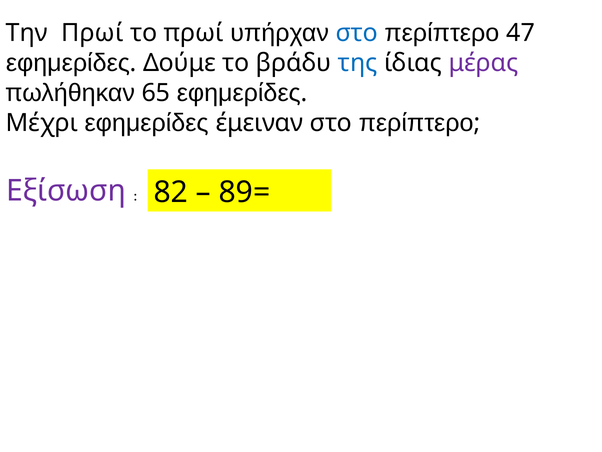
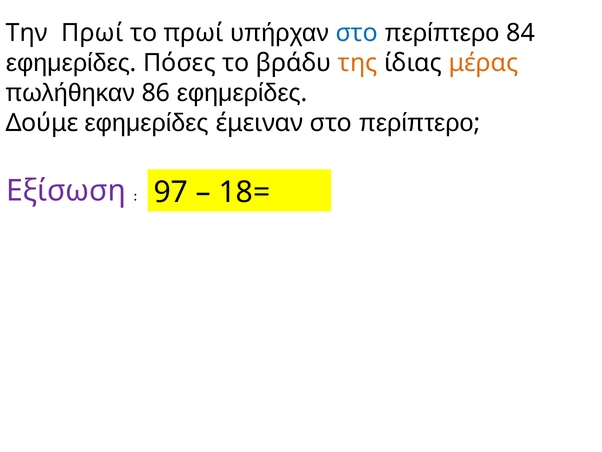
47: 47 -> 84 (521, 33)
Δούμε: Δούμε -> Πόσες (180, 63)
της colour: blue -> orange (358, 63)
μέρας colour: purple -> orange (484, 63)
65: 65 -> 86 (156, 93)
Μέχρι: Μέχρι -> Δούμε (42, 123)
82: 82 -> 97 (171, 192)
89=: 89= -> 18= (244, 192)
